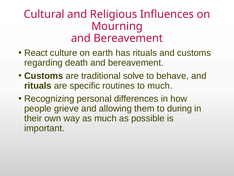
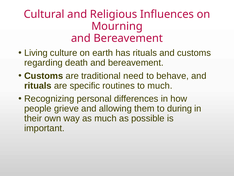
React: React -> Living (36, 53)
solve: solve -> need (133, 76)
